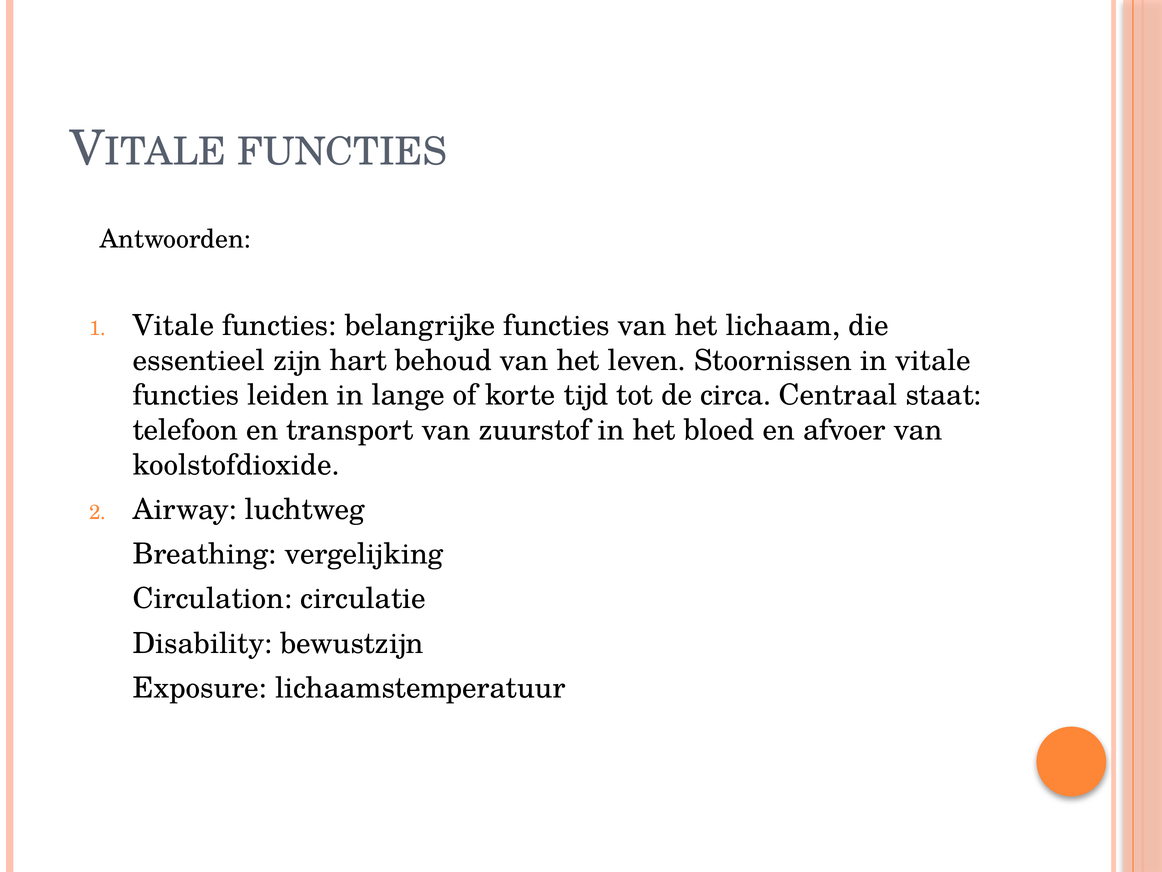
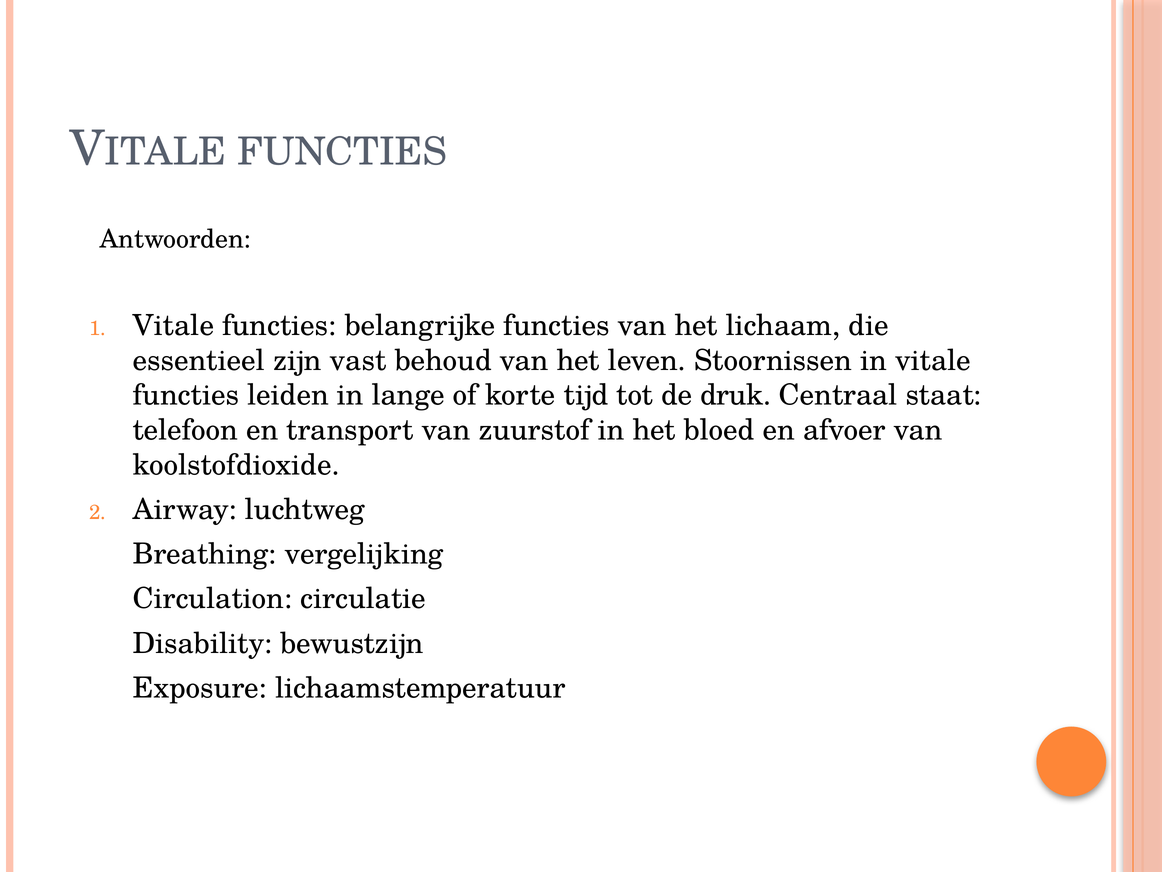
hart: hart -> vast (358, 360)
circa: circa -> druk (736, 395)
